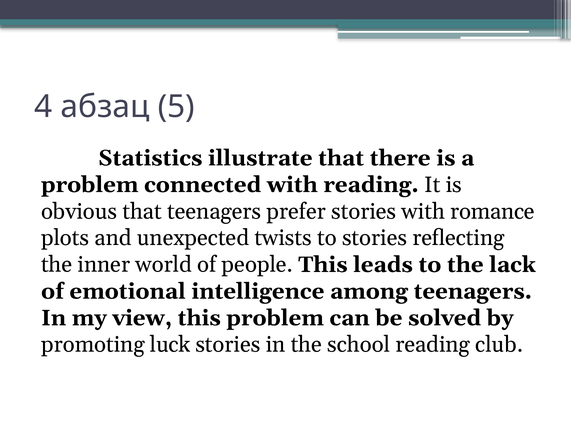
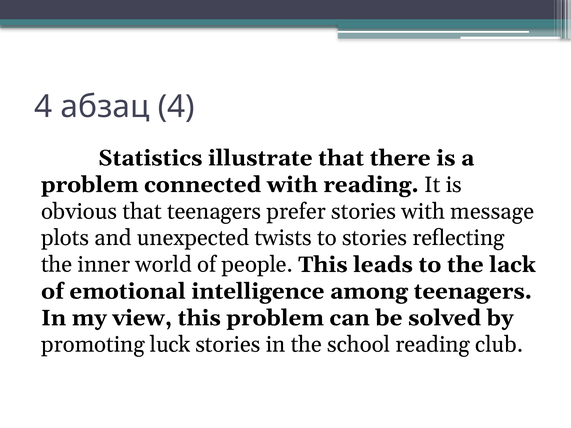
абзац 5: 5 -> 4 (176, 107)
romance: romance -> message (492, 211)
